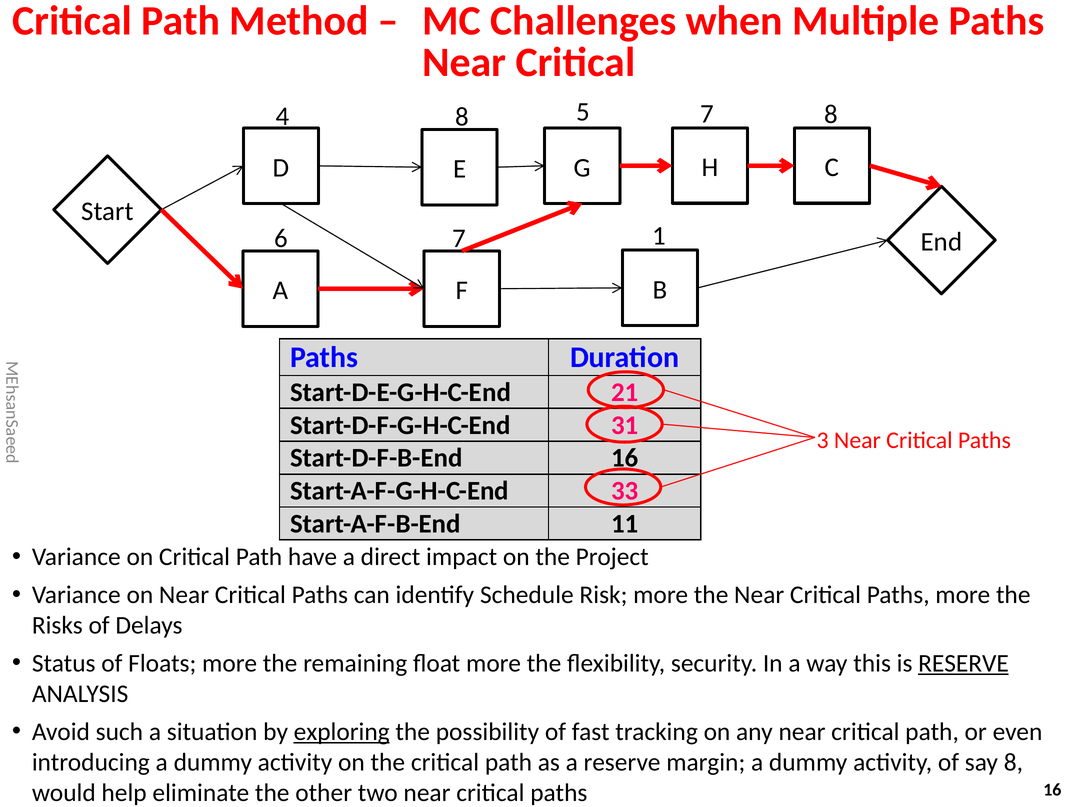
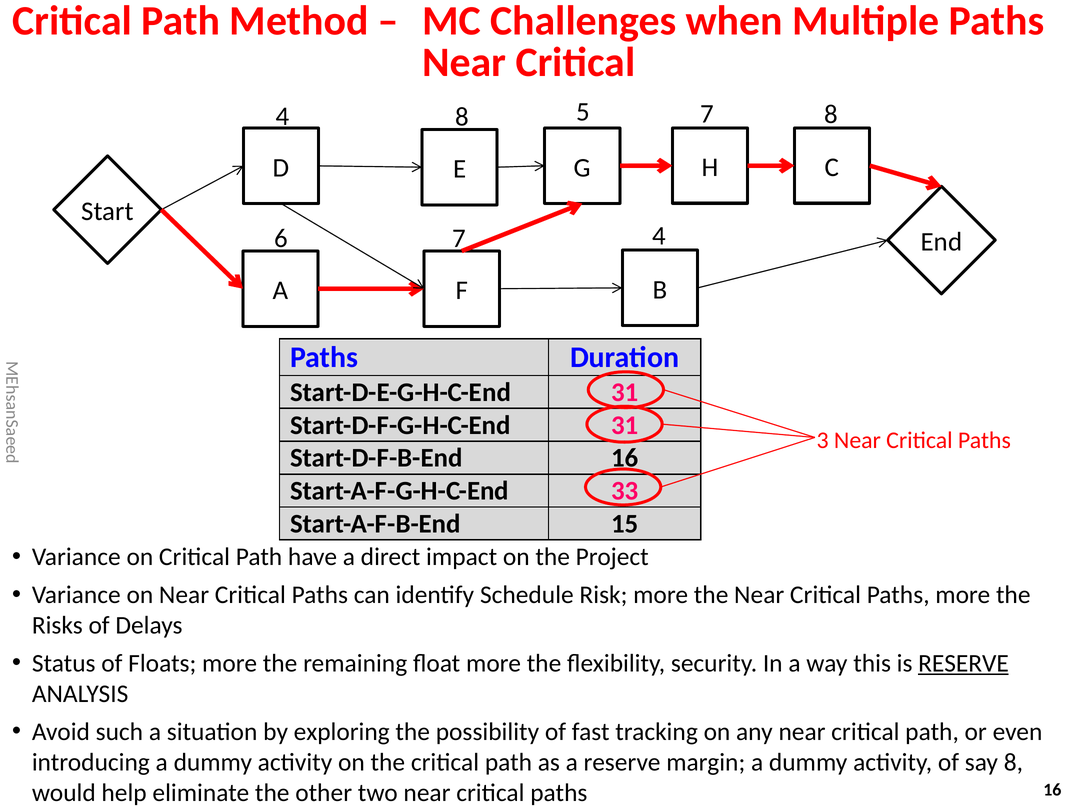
7 1: 1 -> 4 (659, 236)
Start-D-E-G-H-C-End 21: 21 -> 31 (625, 392)
11: 11 -> 15 (625, 524)
exploring underline: present -> none (342, 732)
